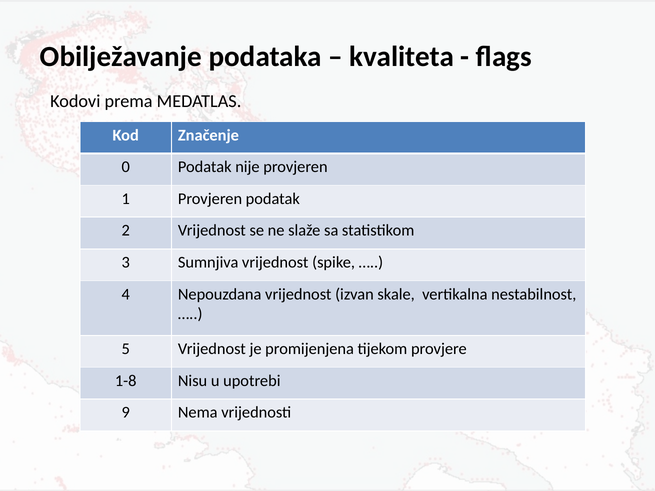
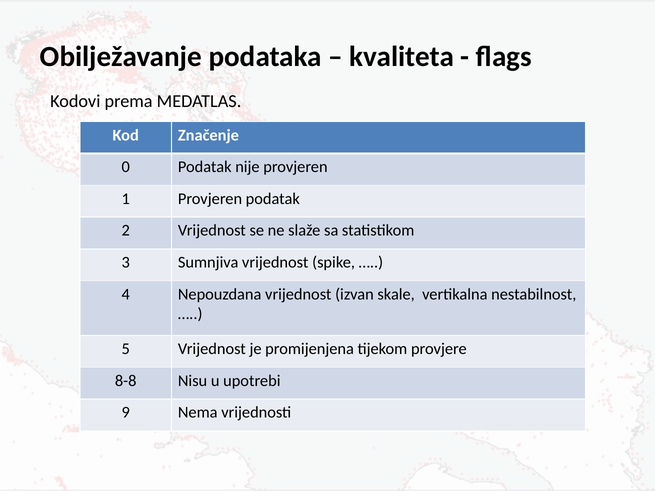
1-8: 1-8 -> 8-8 (126, 381)
